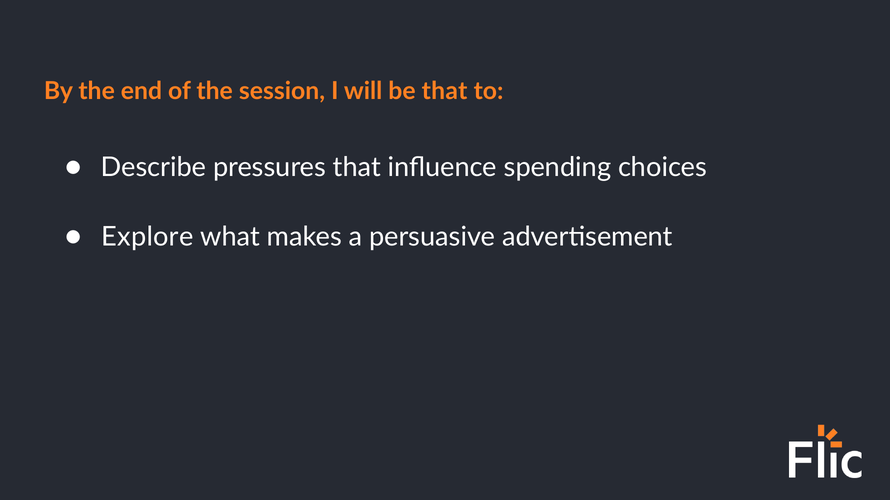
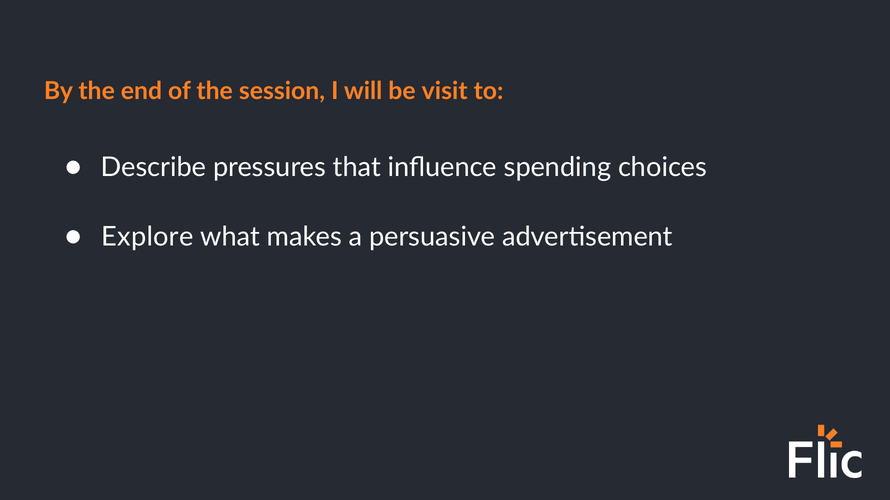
be that: that -> visit (445, 91)
